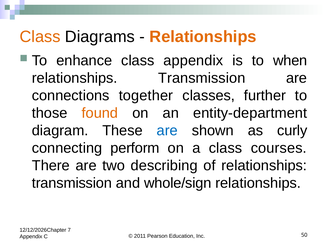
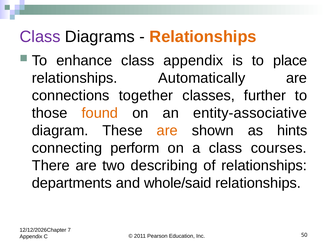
Class colour: orange -> purple (40, 37)
when: when -> place (290, 60)
Transmission: Transmission -> Automatically (202, 78)
entity-department: entity-department -> entity-associative (250, 113)
are colour: blue -> orange (167, 130)
curly: curly -> hints (292, 130)
transmission: transmission -> departments (72, 183)
whole/sign: whole/sign -> whole/said (178, 183)
